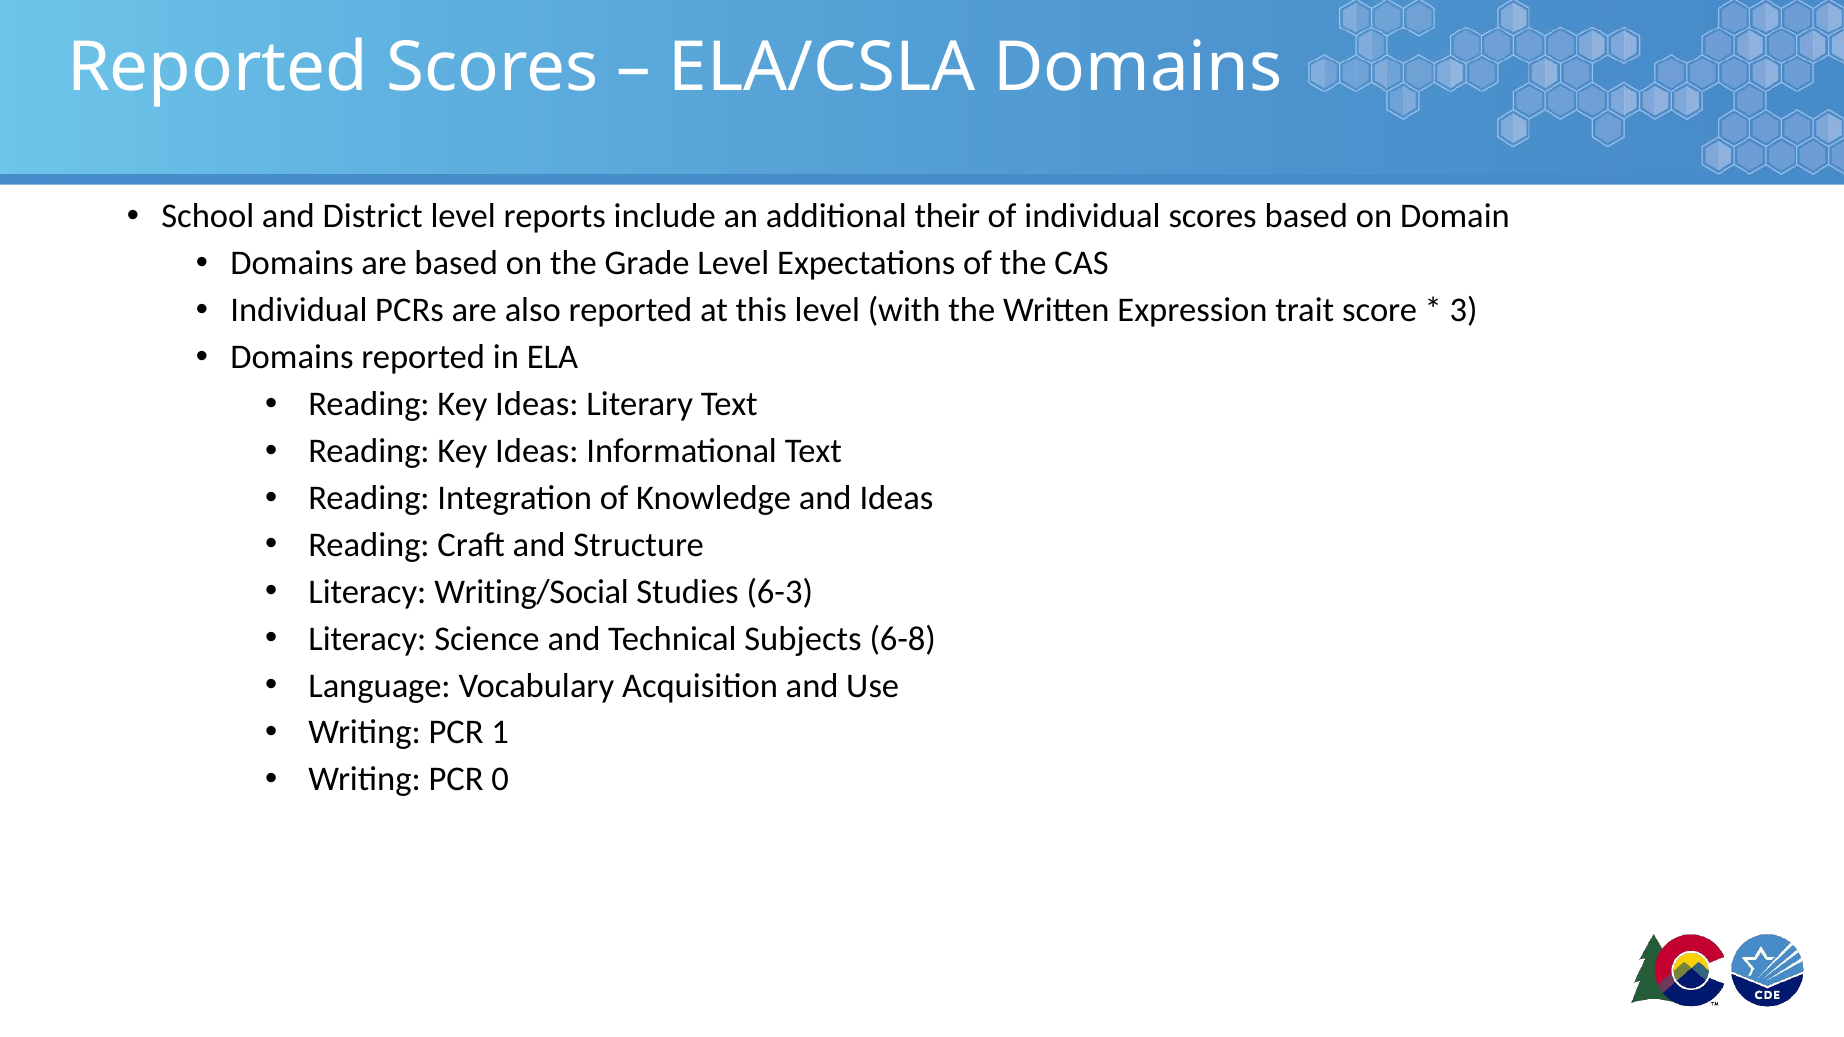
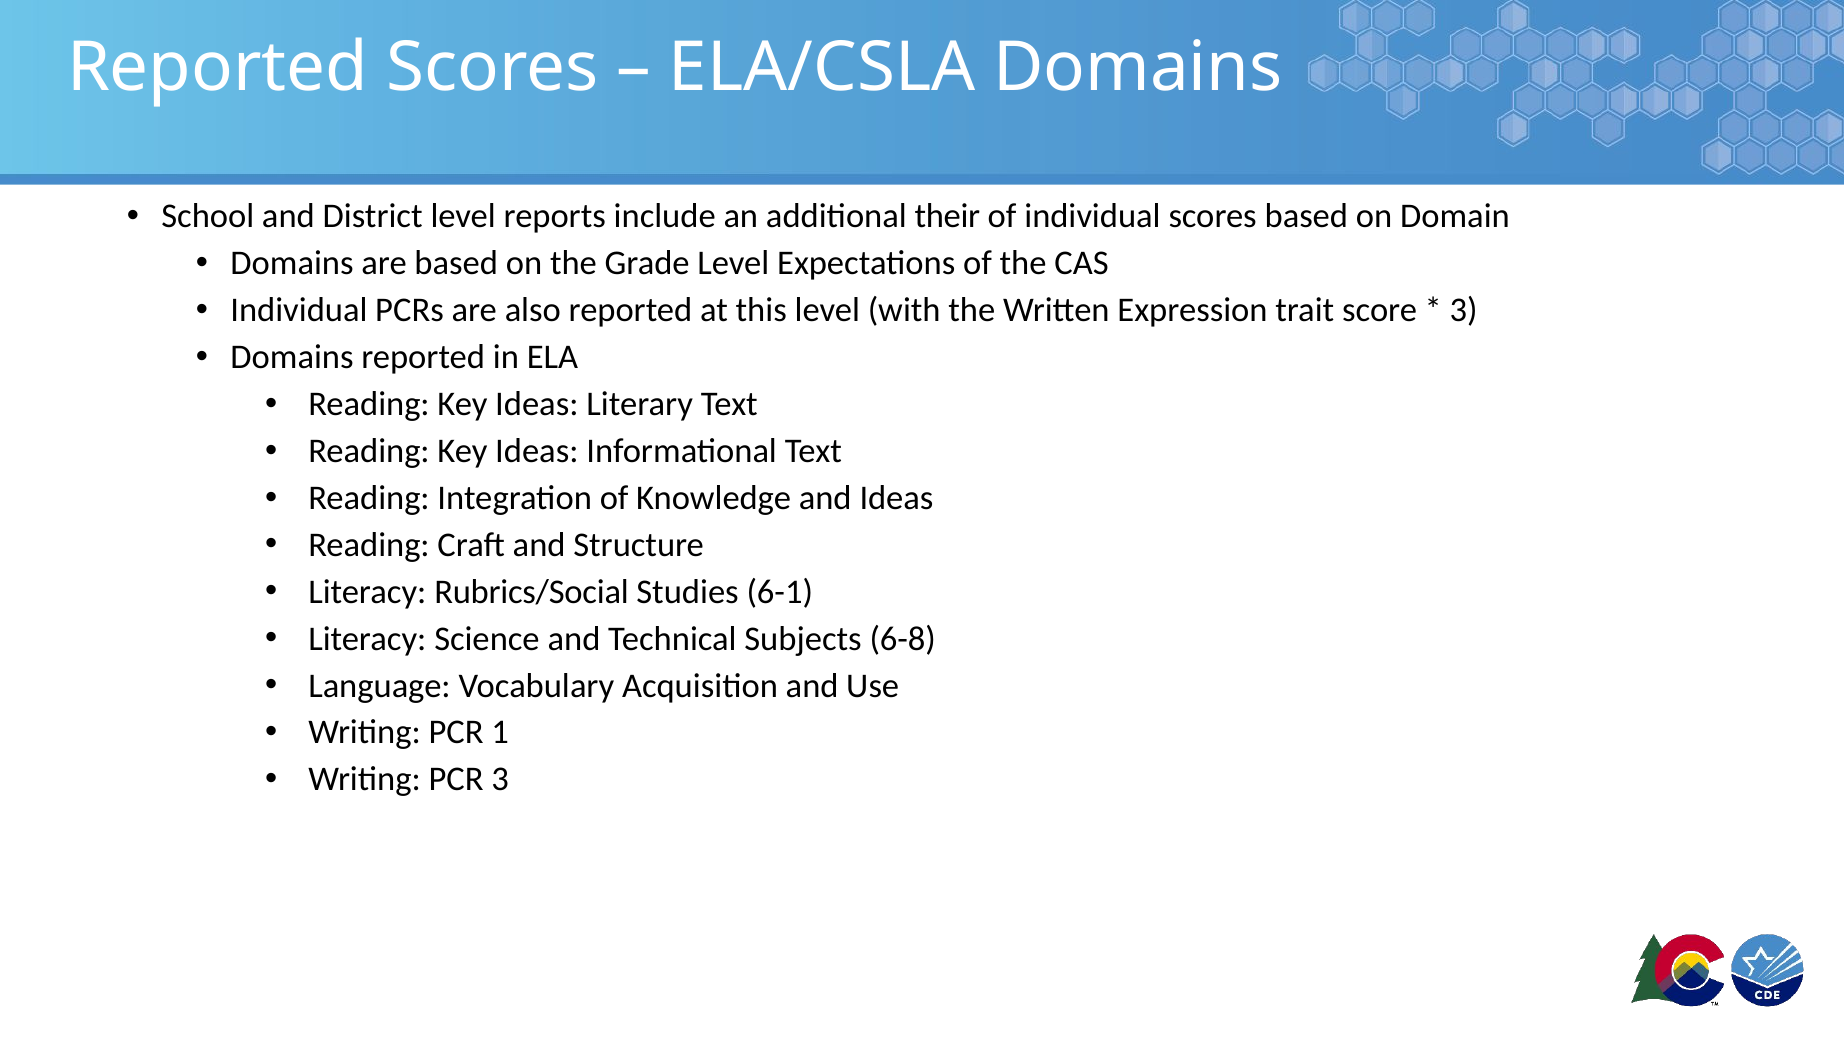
Writing/Social: Writing/Social -> Rubrics/Social (532, 592)
6-3: 6-3 -> 6-1 (780, 592)
PCR 0: 0 -> 3 (500, 780)
